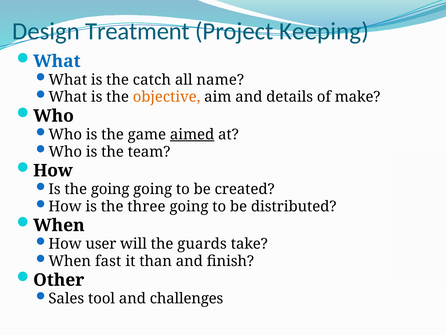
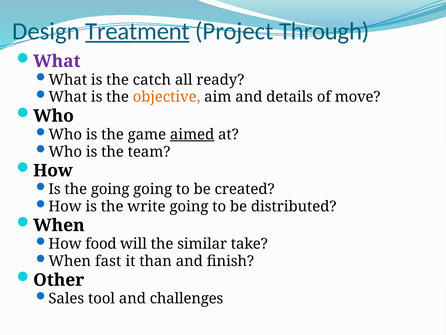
Treatment underline: none -> present (138, 31)
Keeping: Keeping -> Through (324, 31)
What colour: blue -> purple (57, 61)
name: name -> ready (220, 80)
make: make -> move (358, 97)
three: three -> write (146, 206)
user: user -> food (101, 244)
guards: guards -> similar (202, 244)
